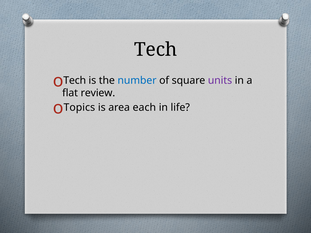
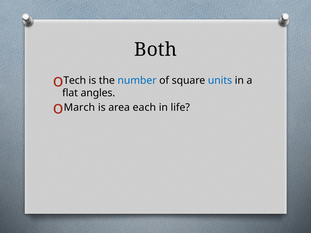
Tech: Tech -> Both (156, 50)
units colour: purple -> blue (220, 81)
review: review -> angles (98, 93)
Topics: Topics -> March (79, 108)
